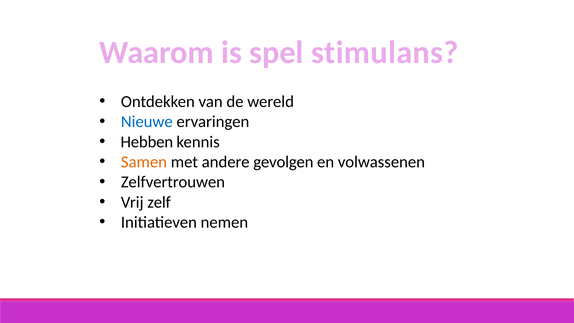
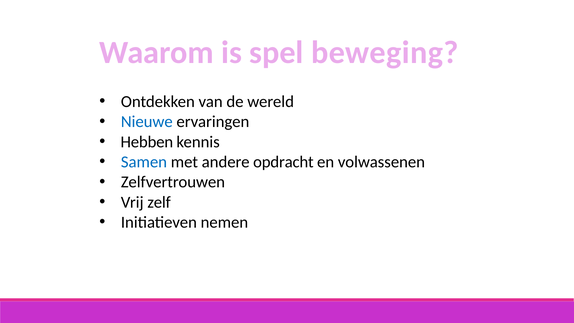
stimulans: stimulans -> beweging (385, 52)
Samen colour: orange -> blue (144, 162)
gevolgen: gevolgen -> opdracht (283, 162)
